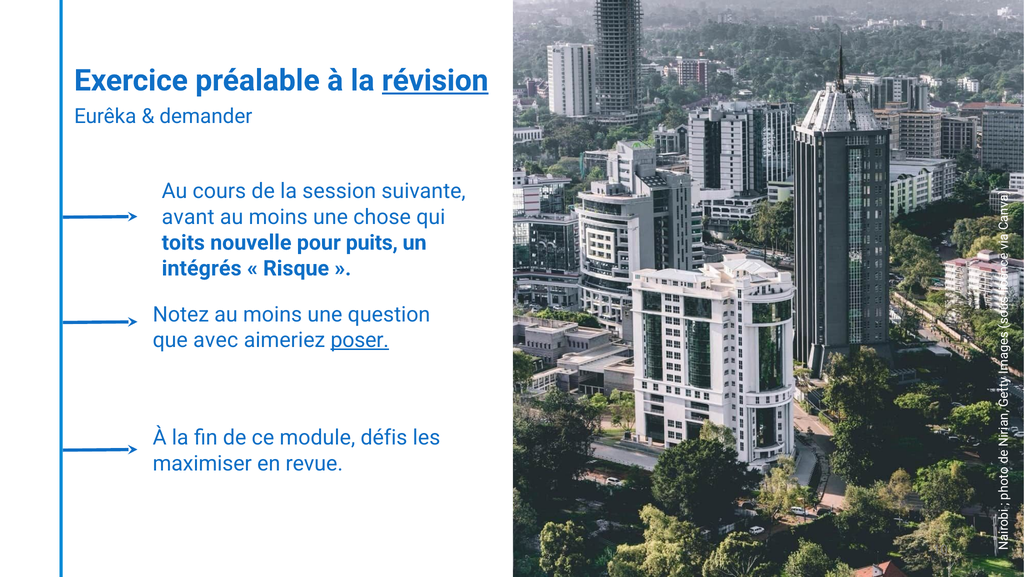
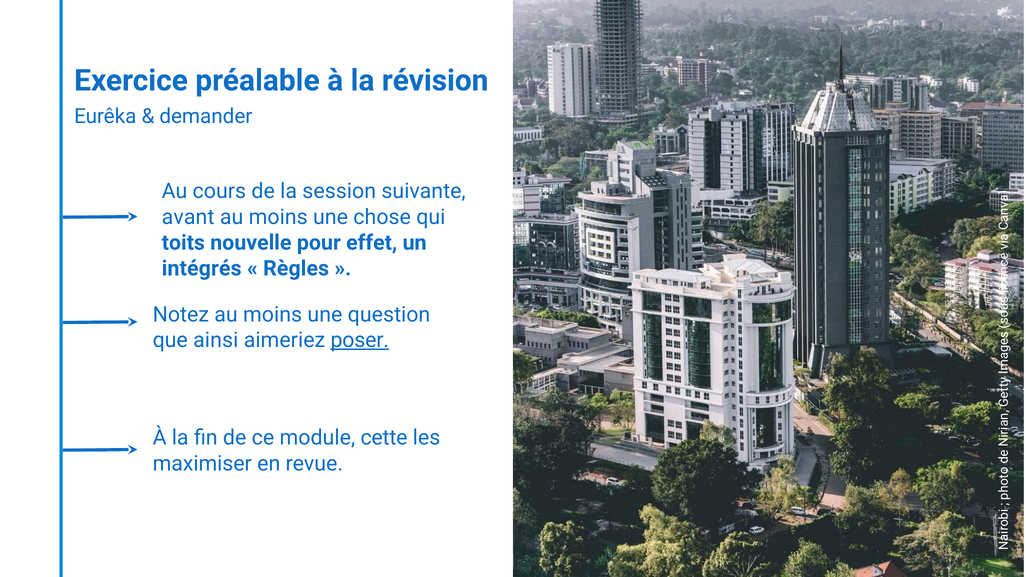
révision underline: present -> none (435, 81)
puits: puits -> effet (372, 243)
Risque: Risque -> Règles (296, 268)
avec: avec -> ainsi (216, 340)
défis: défis -> cette (384, 438)
